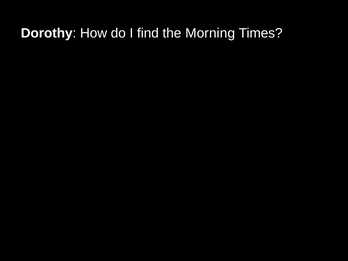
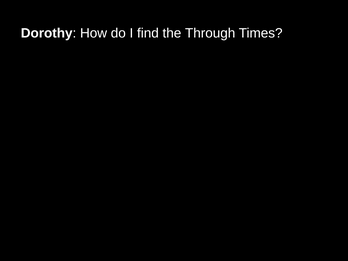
Morning: Morning -> Through (210, 33)
